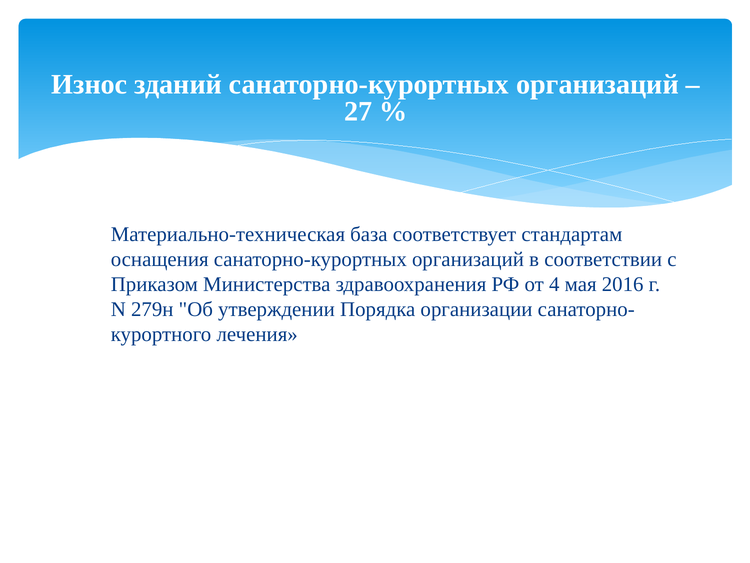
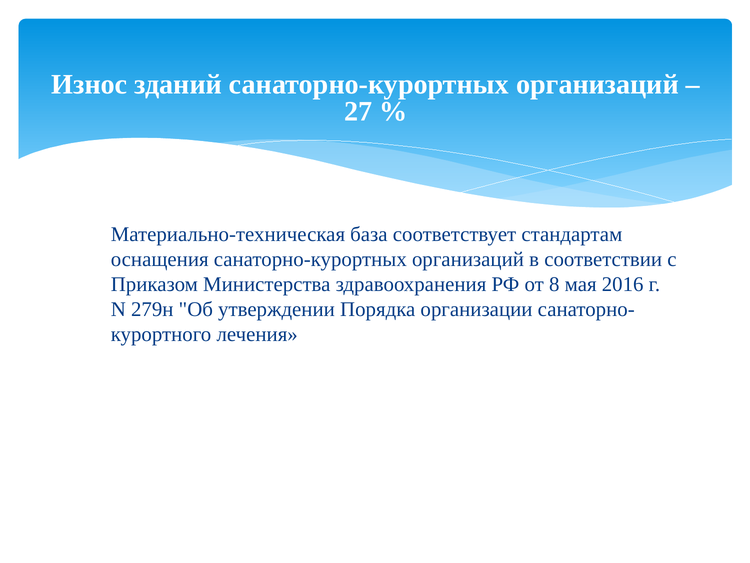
4: 4 -> 8 (554, 284)
